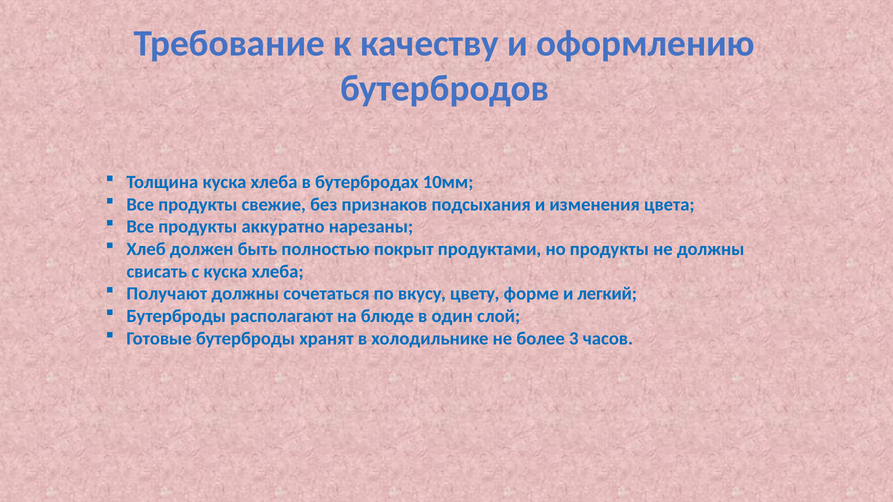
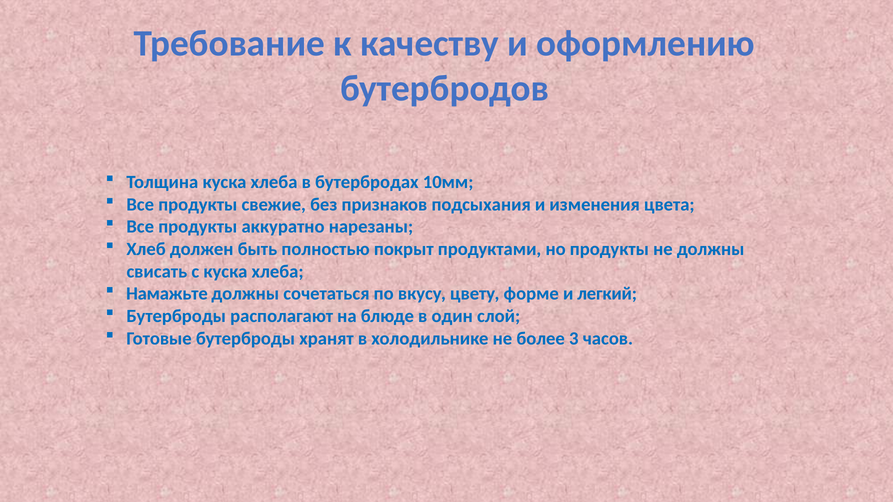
Получают: Получают -> Намажьте (167, 294)
